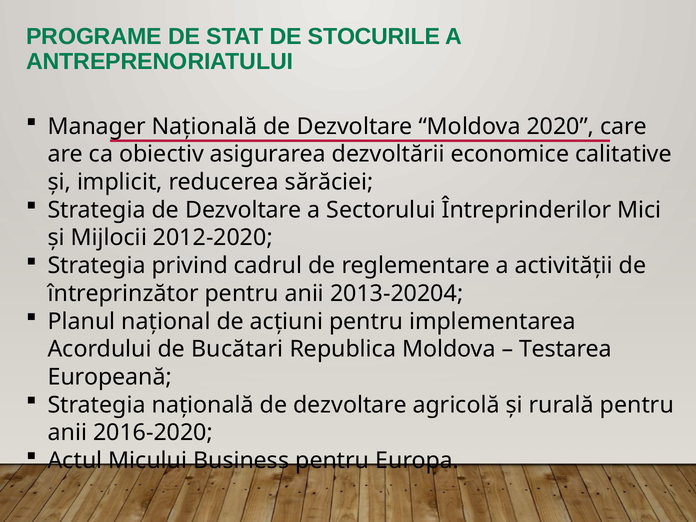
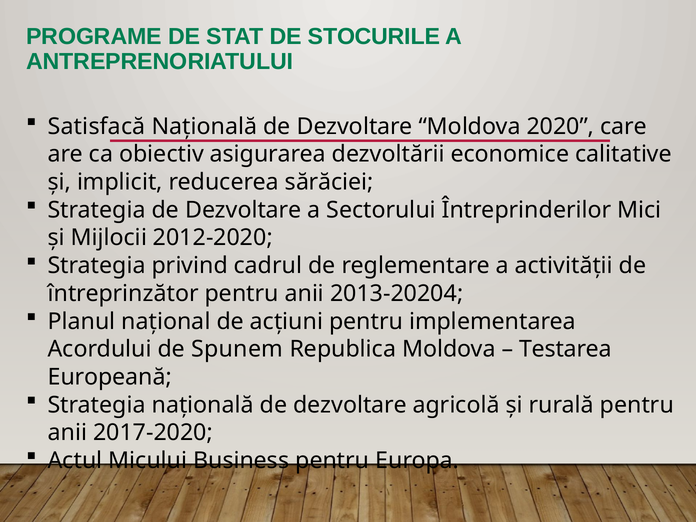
Manager: Manager -> Satisfacă (97, 126)
Bucătari: Bucătari -> Spunem (237, 349)
2016-2020: 2016-2020 -> 2017-2020 (153, 433)
